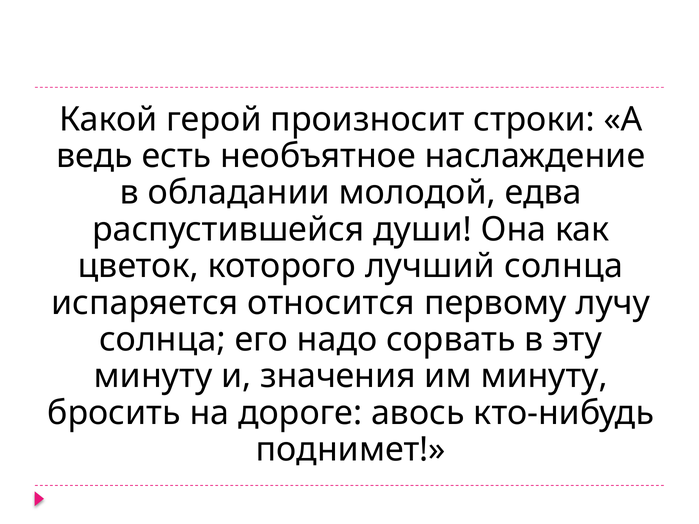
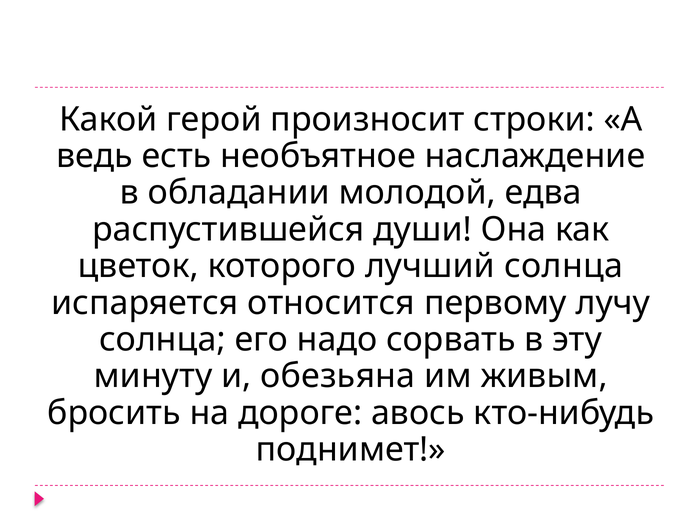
значения: значения -> обезьяна (338, 376)
им минуту: минуту -> живым (544, 376)
